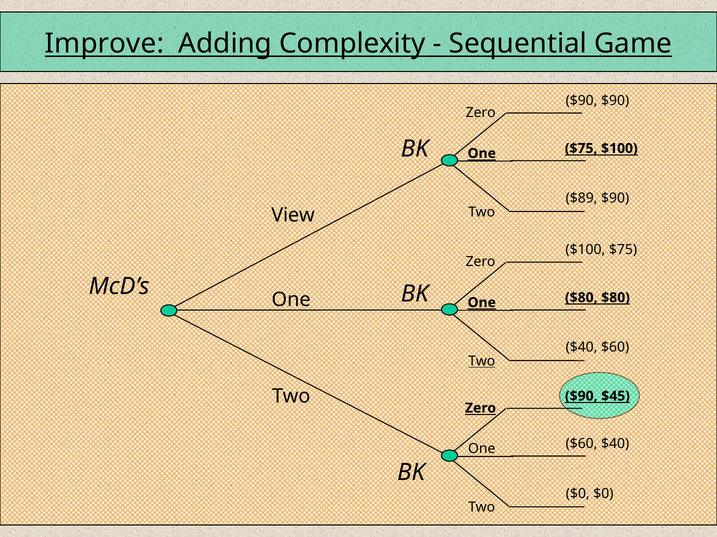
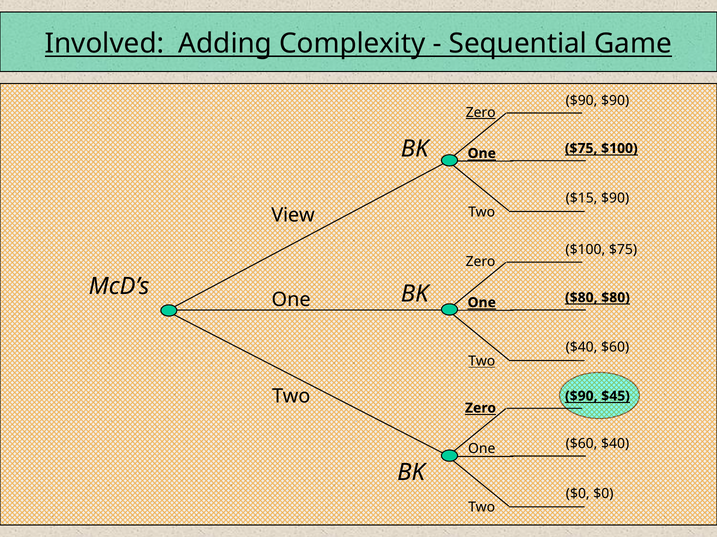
Improve: Improve -> Involved (104, 44)
Zero underline: none -> present (481, 113)
$89: $89 -> $15 (582, 198)
